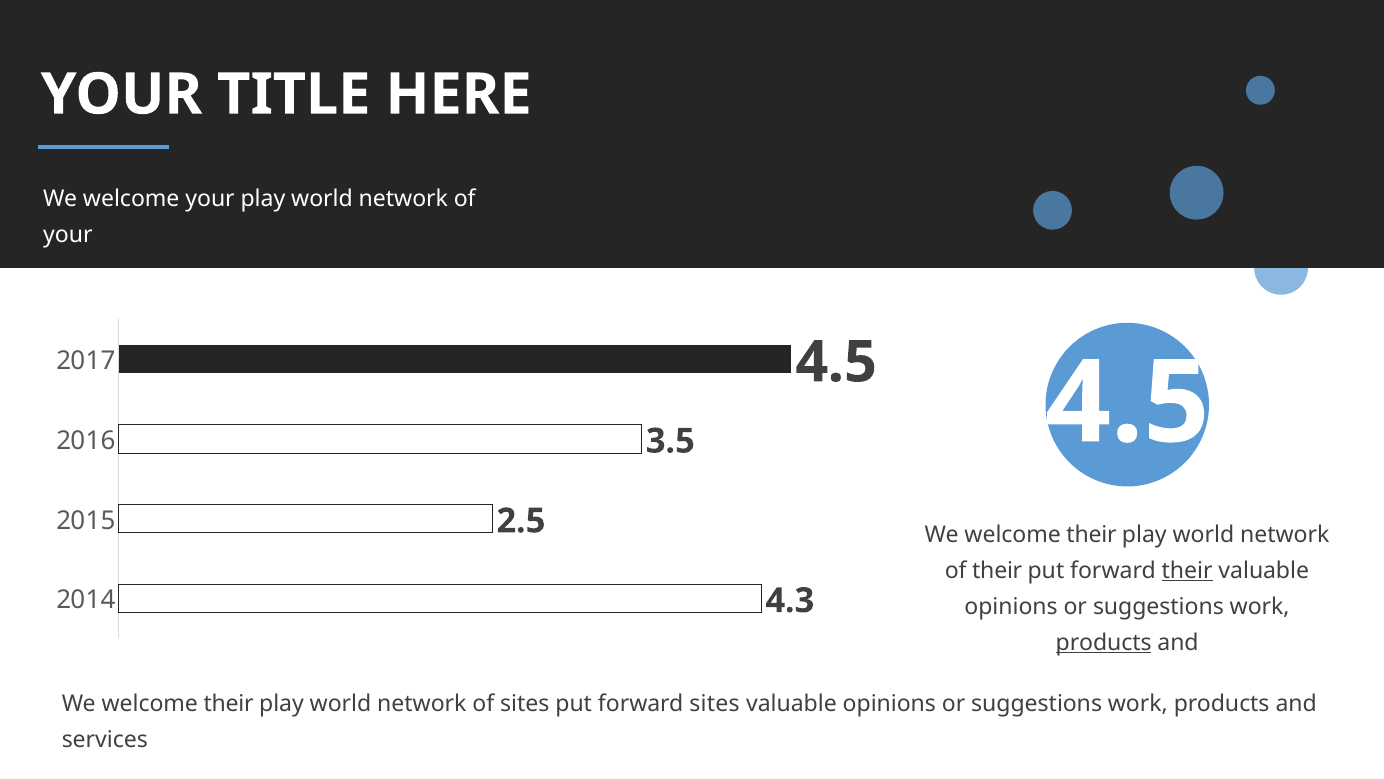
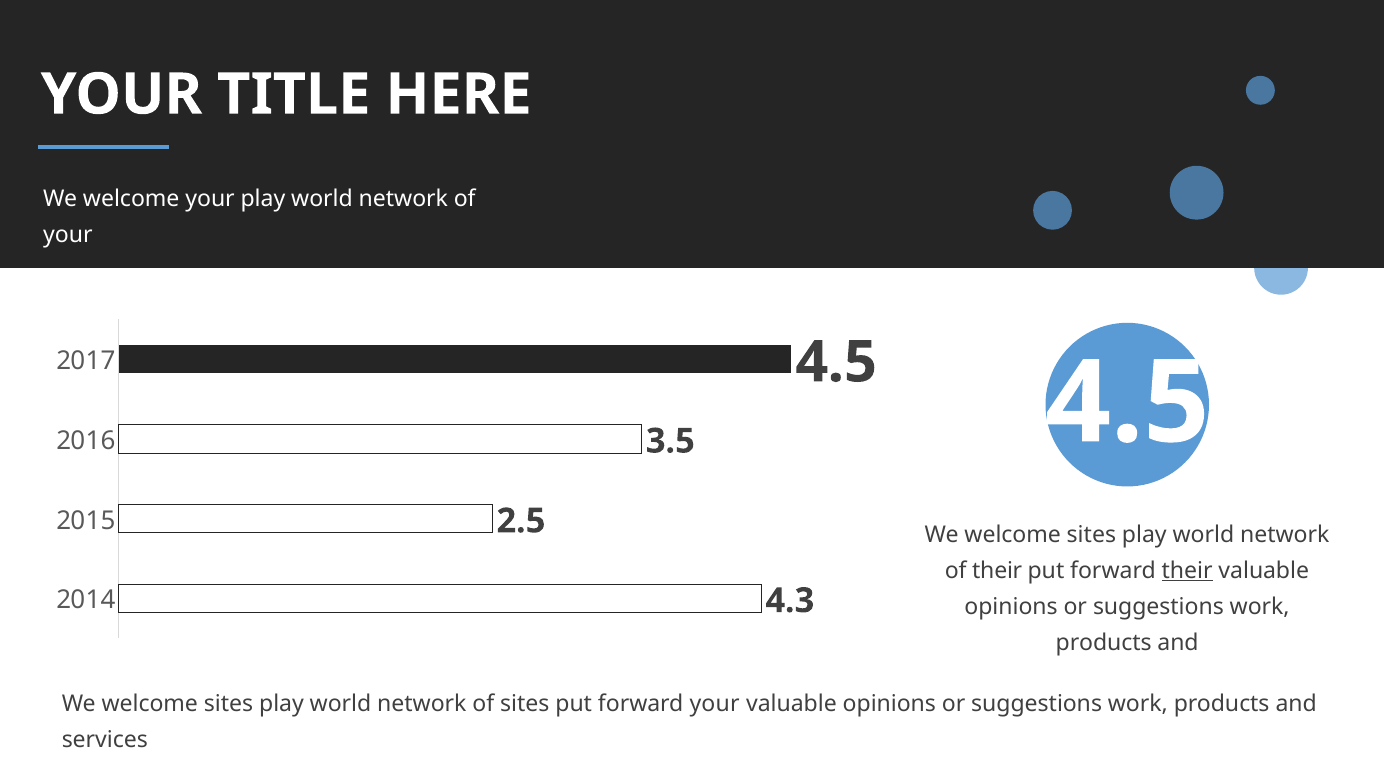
their: their -> sites (1091, 534)
products underline: present -> none (1104, 642)
their: their -> sites (229, 704)
forward sites: sites -> your (715, 704)
